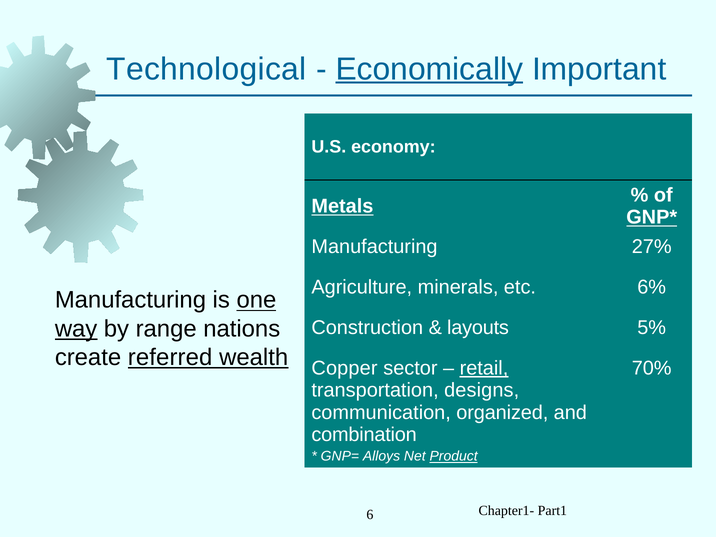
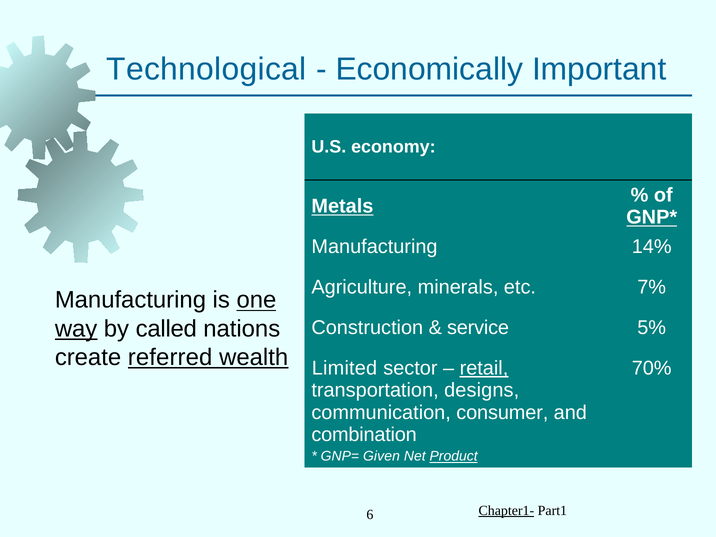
Economically underline: present -> none (429, 69)
27%: 27% -> 14% (652, 247)
6%: 6% -> 7% (652, 287)
range: range -> called (166, 329)
layouts: layouts -> service (478, 328)
Copper: Copper -> Limited (345, 368)
organized: organized -> consumer (502, 413)
Alloys: Alloys -> Given (381, 456)
Chapter1- underline: none -> present (506, 511)
